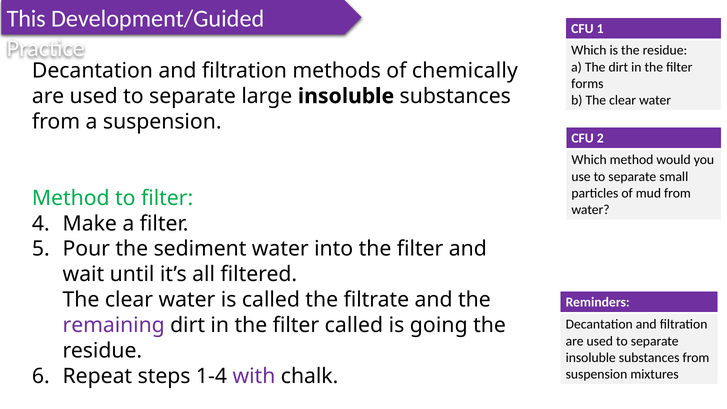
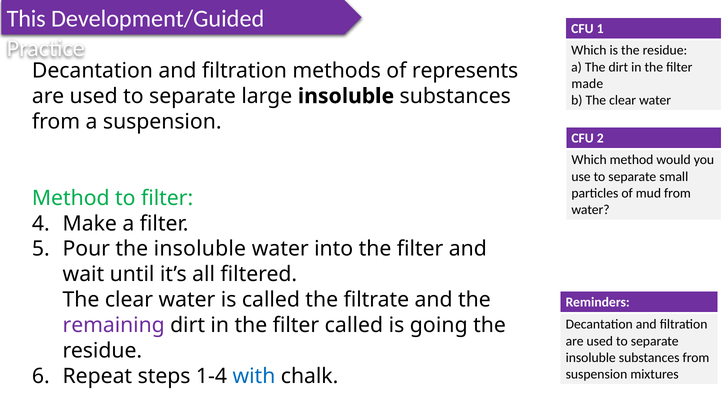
chemically: chemically -> represents (465, 71)
forms: forms -> made (587, 84)
the sediment: sediment -> insoluble (200, 249)
with colour: purple -> blue (254, 376)
